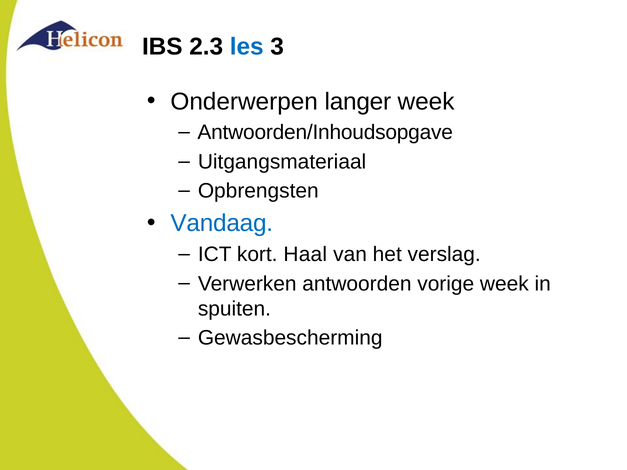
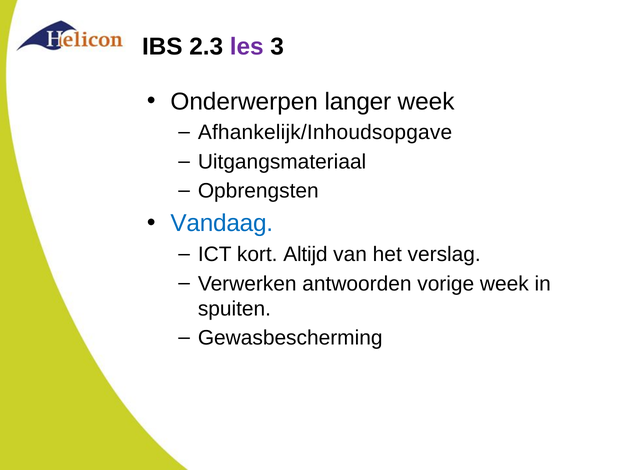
les colour: blue -> purple (247, 47)
Antwoorden/Inhoudsopgave: Antwoorden/Inhoudsopgave -> Afhankelijk/Inhoudsopgave (325, 133)
Haal: Haal -> Altijd (305, 255)
